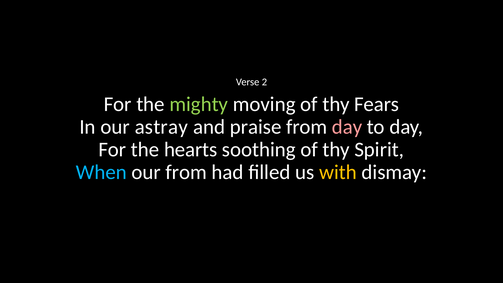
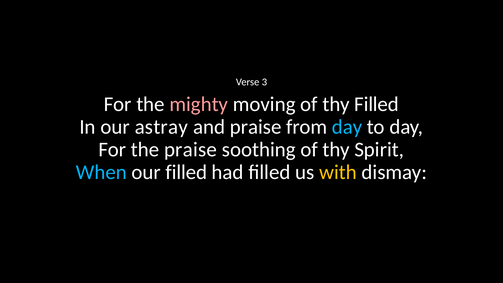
2: 2 -> 3 (264, 82)
mighty colour: light green -> pink (199, 104)
thy Fears: Fears -> Filled (377, 104)
day colour: pink -> light blue (347, 127)
the hearts: hearts -> praise (190, 150)
our from: from -> filled (186, 172)
